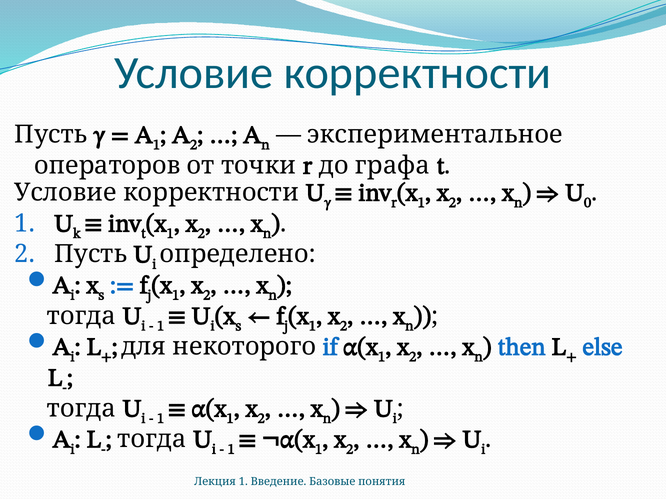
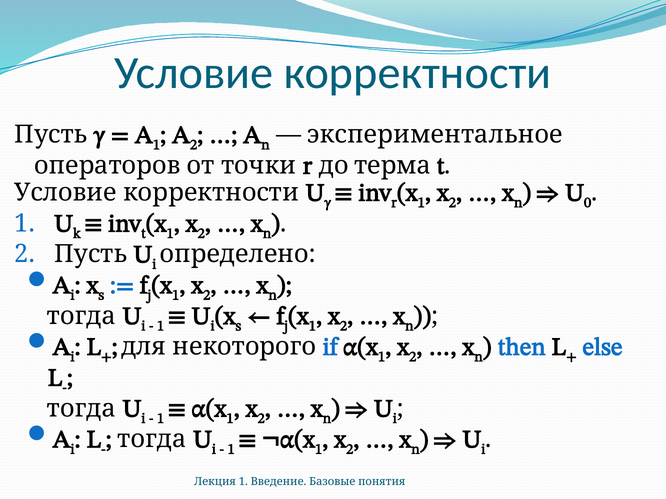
графа: графа -> терма (393, 166)
